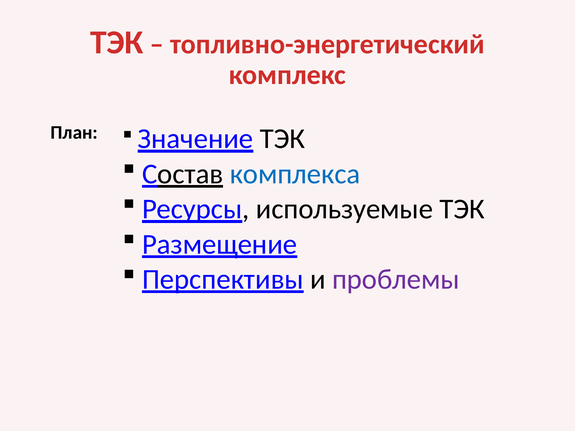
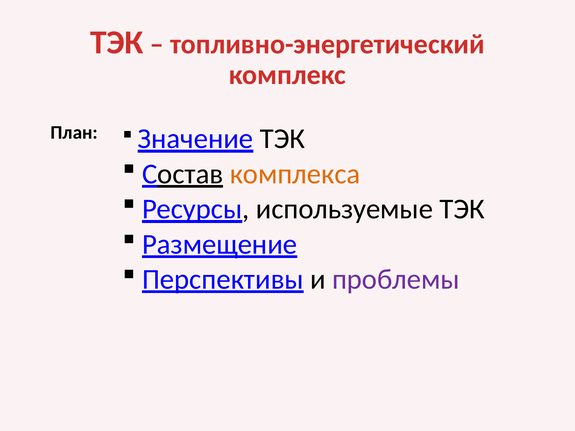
комплекса colour: blue -> orange (295, 174)
